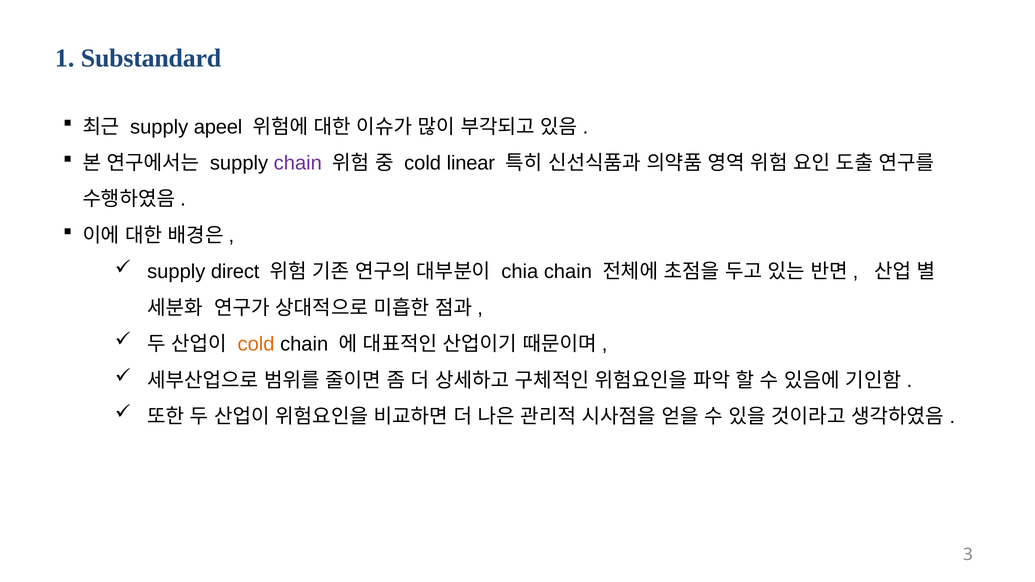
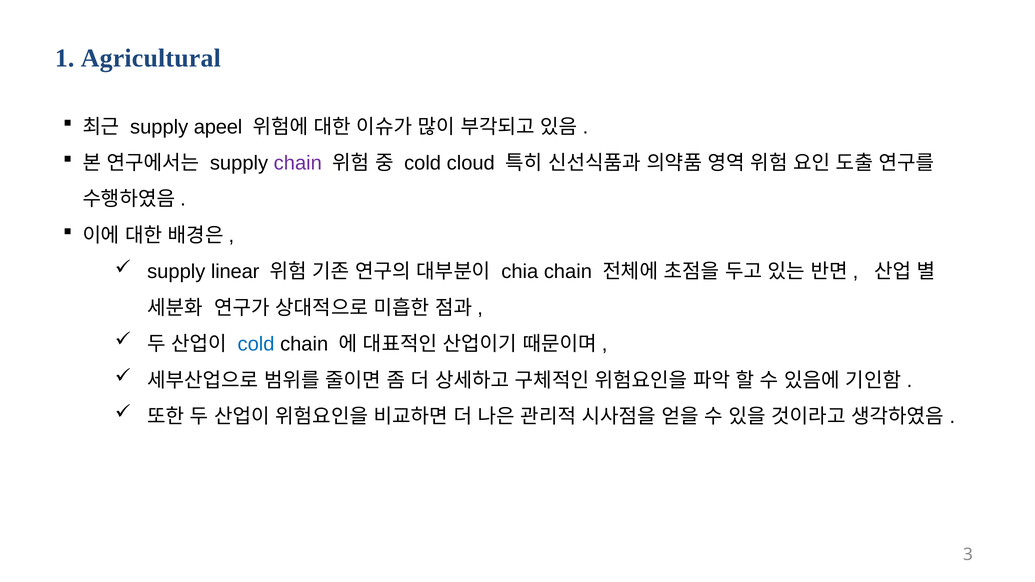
Substandard: Substandard -> Agricultural (151, 58)
linear: linear -> cloud (471, 163)
direct: direct -> linear (235, 272)
cold colour: orange -> blue (256, 344)
